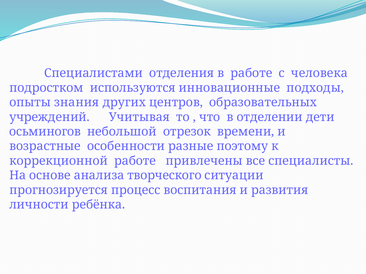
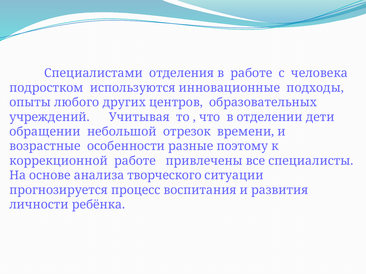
знания: знания -> любого (77, 103)
осьминогов: осьминогов -> обращении (45, 132)
